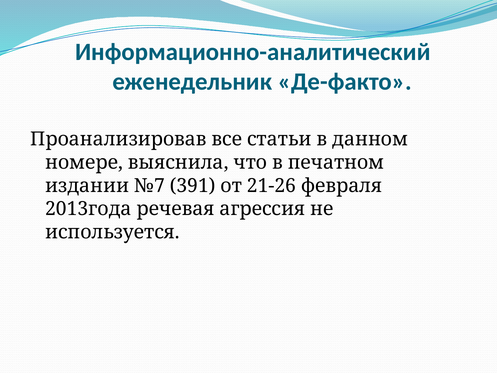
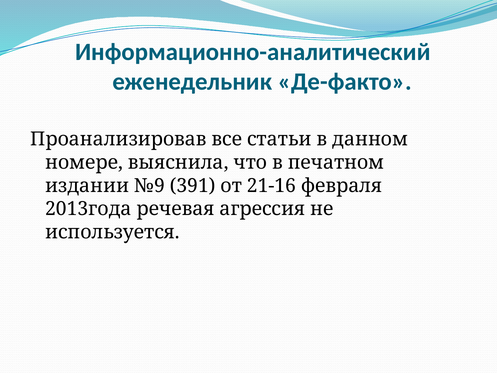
№7: №7 -> №9 (150, 186)
21-26: 21-26 -> 21-16 (271, 186)
